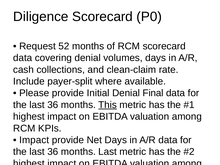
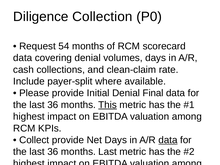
Diligence Scorecard: Scorecard -> Collection (102, 17)
52: 52 -> 54 (64, 46)
Impact: Impact -> Collect (34, 140)
data underline: none -> present (168, 140)
